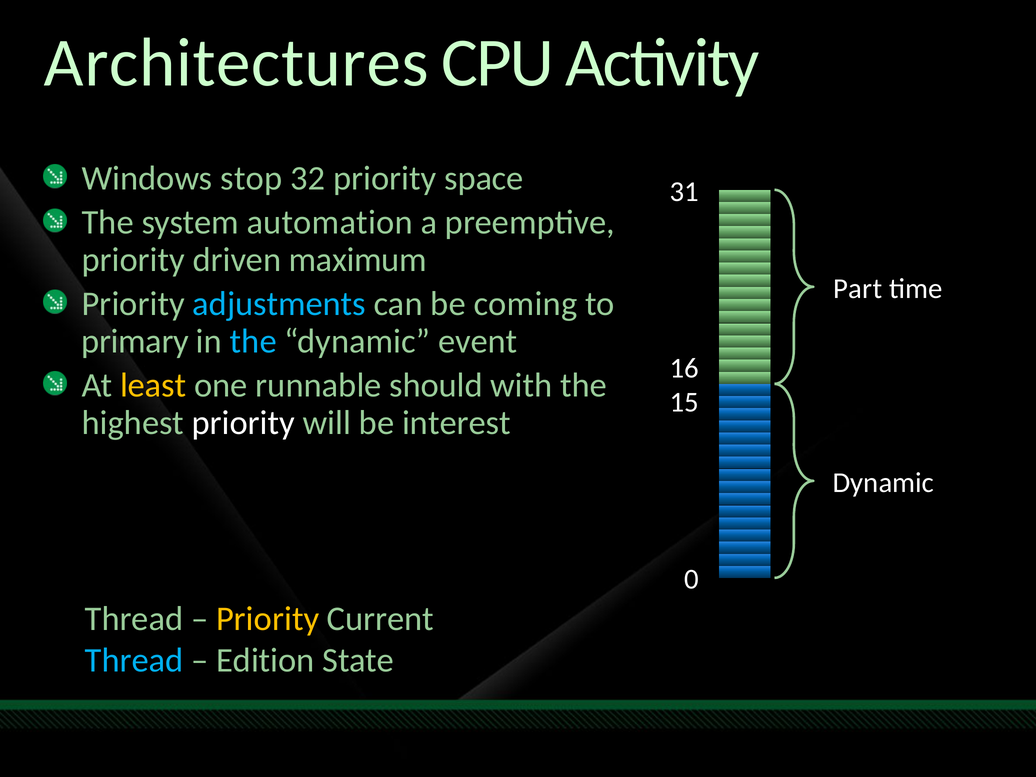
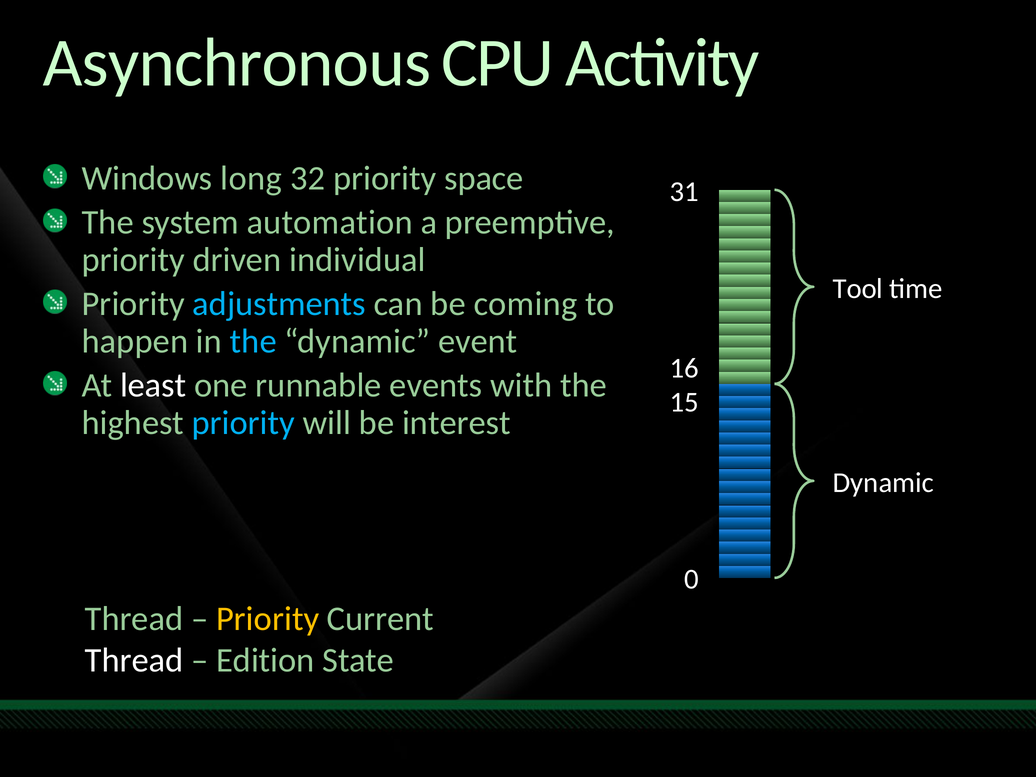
Architectures: Architectures -> Asynchronous (237, 63)
stop: stop -> long (251, 178)
maximum: maximum -> individual (357, 260)
Part: Part -> Tool (858, 289)
primary: primary -> happen (135, 341)
least colour: yellow -> white (153, 385)
should: should -> events (436, 385)
priority colour: white -> light blue (243, 423)
Thread colour: light blue -> white (134, 660)
